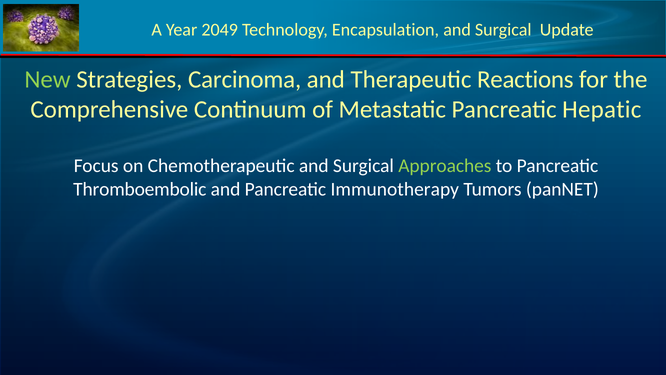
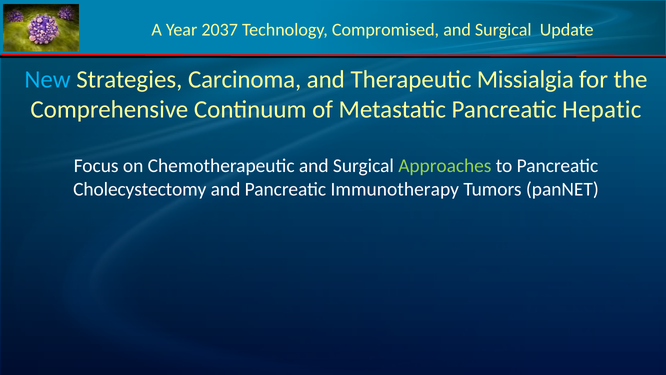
2049: 2049 -> 2037 (220, 30)
Encapsulation: Encapsulation -> Compromised (386, 30)
New colour: light green -> light blue (48, 79)
Reactions: Reactions -> Missialgia (525, 79)
Thromboembolic: Thromboembolic -> Cholecystectomy (140, 189)
